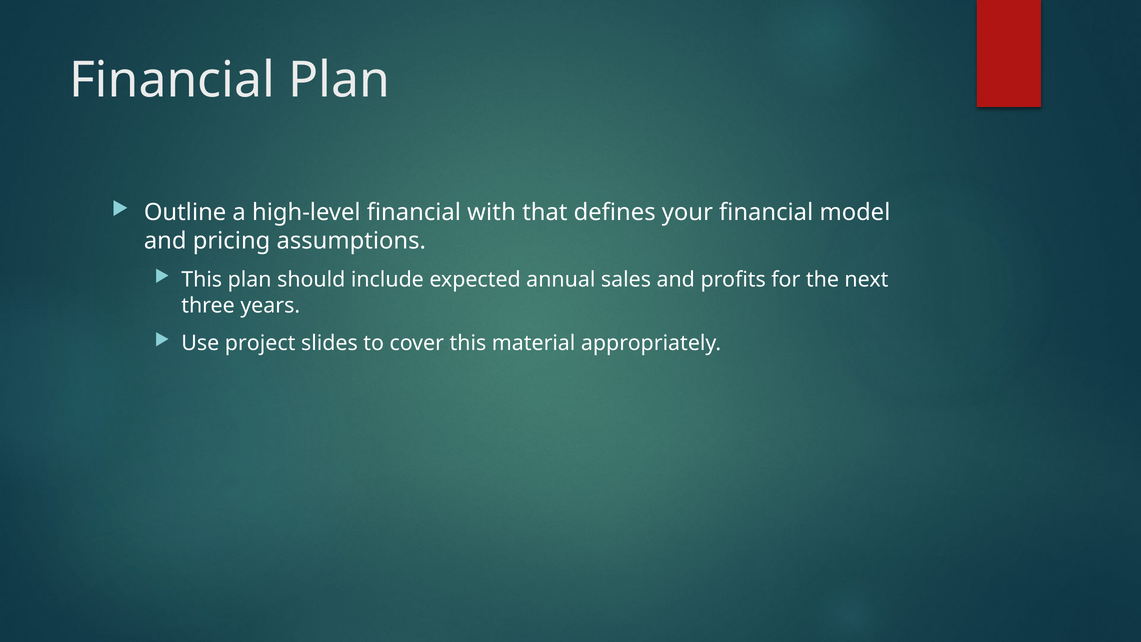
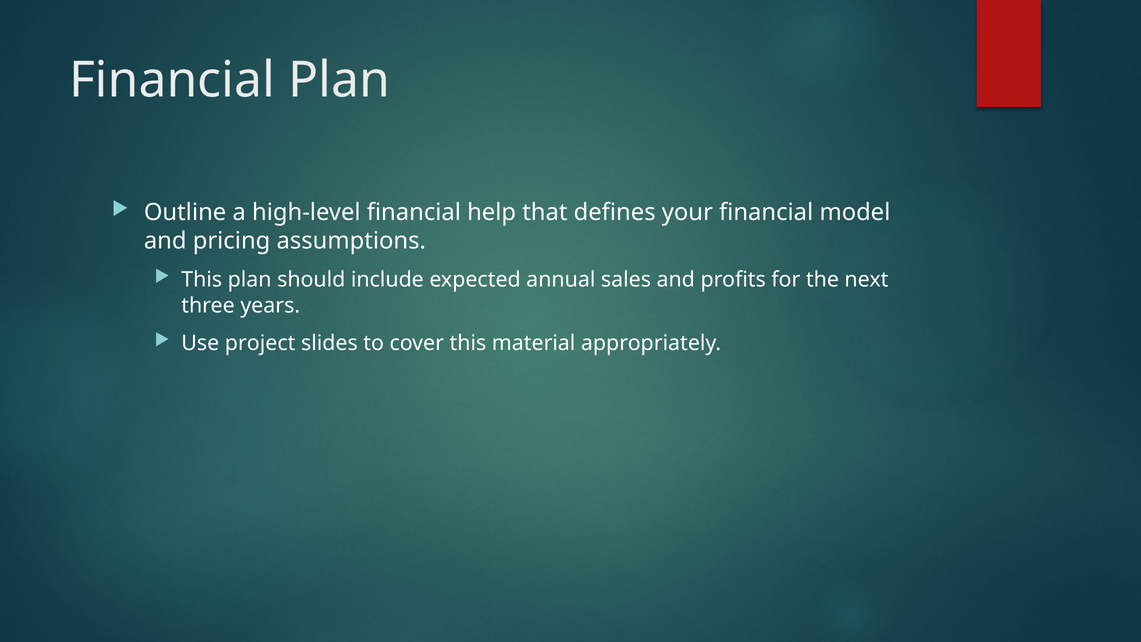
with: with -> help (492, 212)
